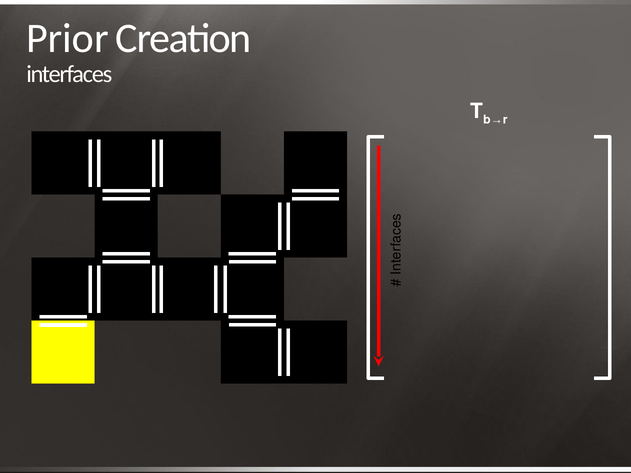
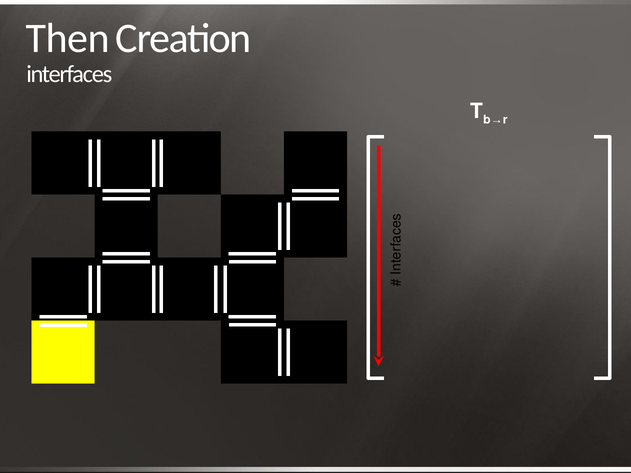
Prior: Prior -> Then (68, 38)
